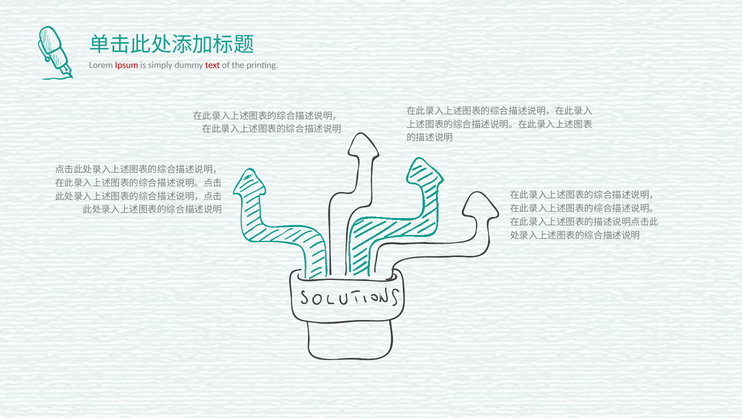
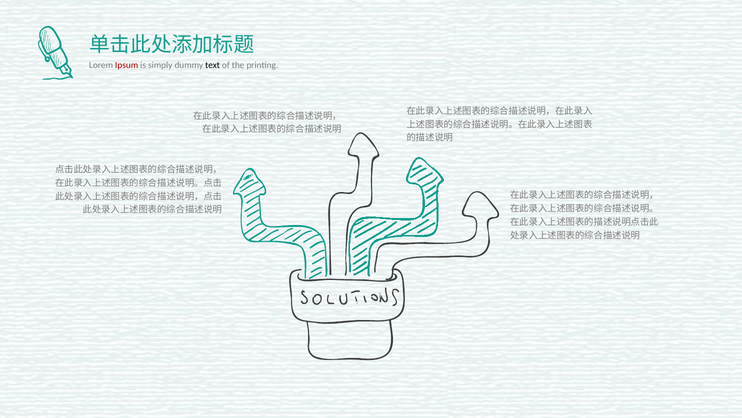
text colour: red -> black (213, 65)
